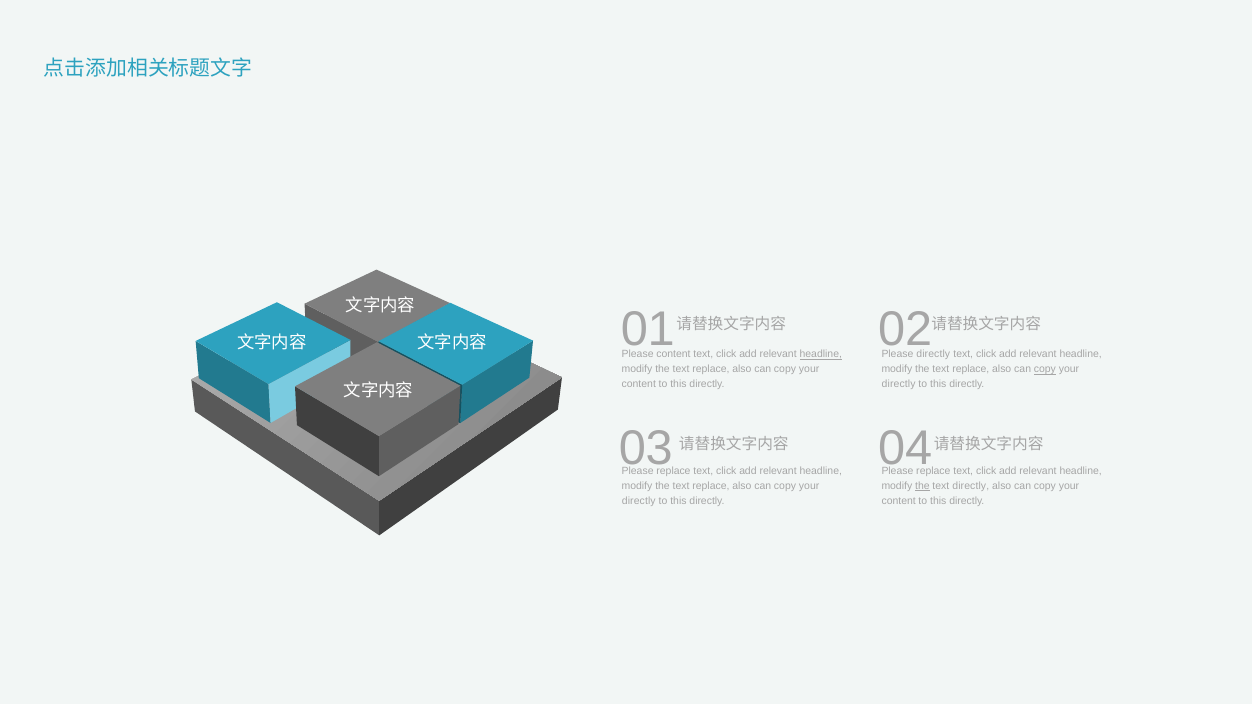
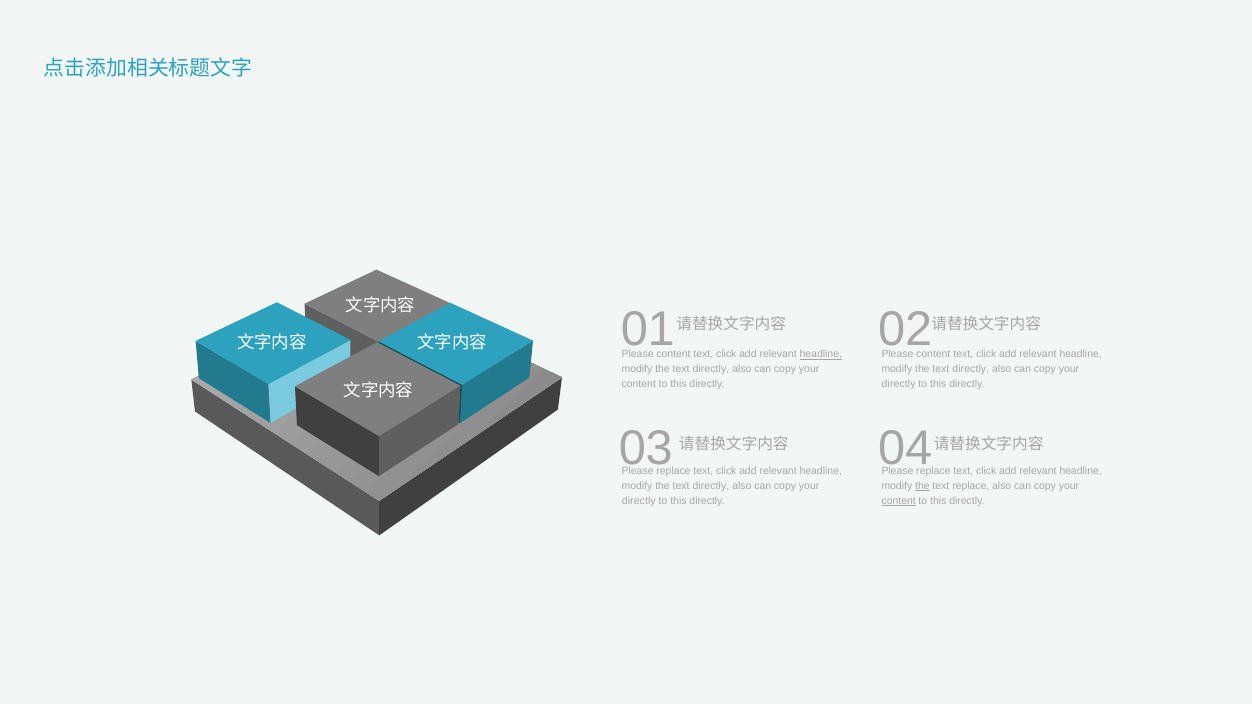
directly: directly -> content (933, 355)
replace: replace -> directly (711, 370)
replace: replace -> directly (971, 370)
copy underline: present -> none (1045, 370)
replace: replace -> directly (711, 486)
text directly: directly -> replace (971, 486)
content underline: none -> present (899, 501)
